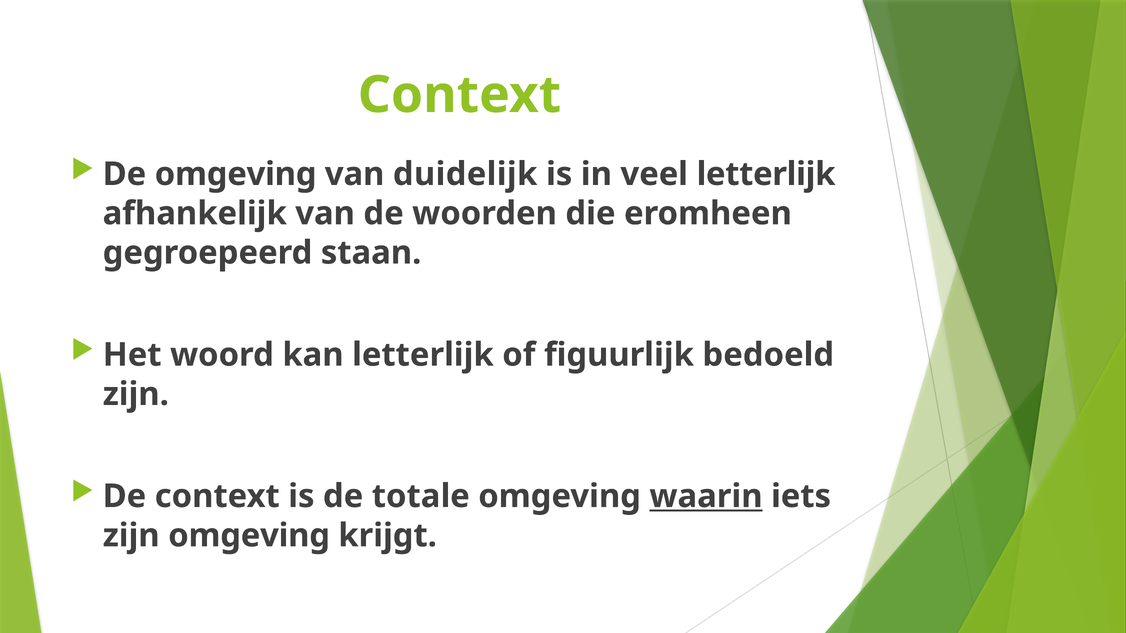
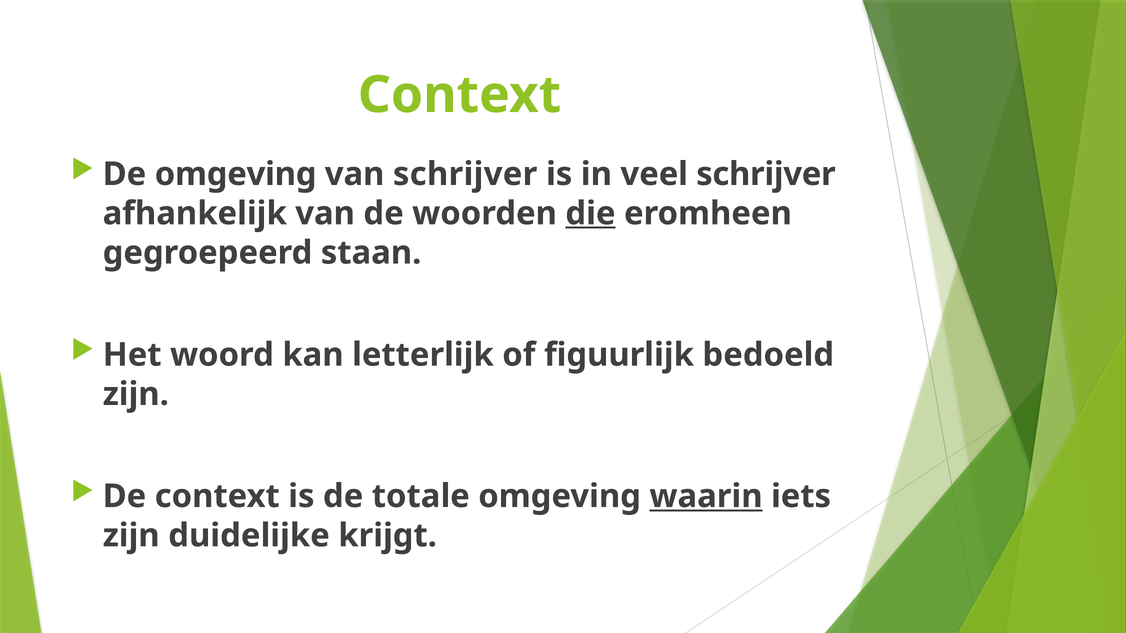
van duidelijk: duidelijk -> schrijver (465, 174)
veel letterlijk: letterlijk -> schrijver (766, 174)
die underline: none -> present (590, 214)
zijn omgeving: omgeving -> duidelijke (249, 536)
